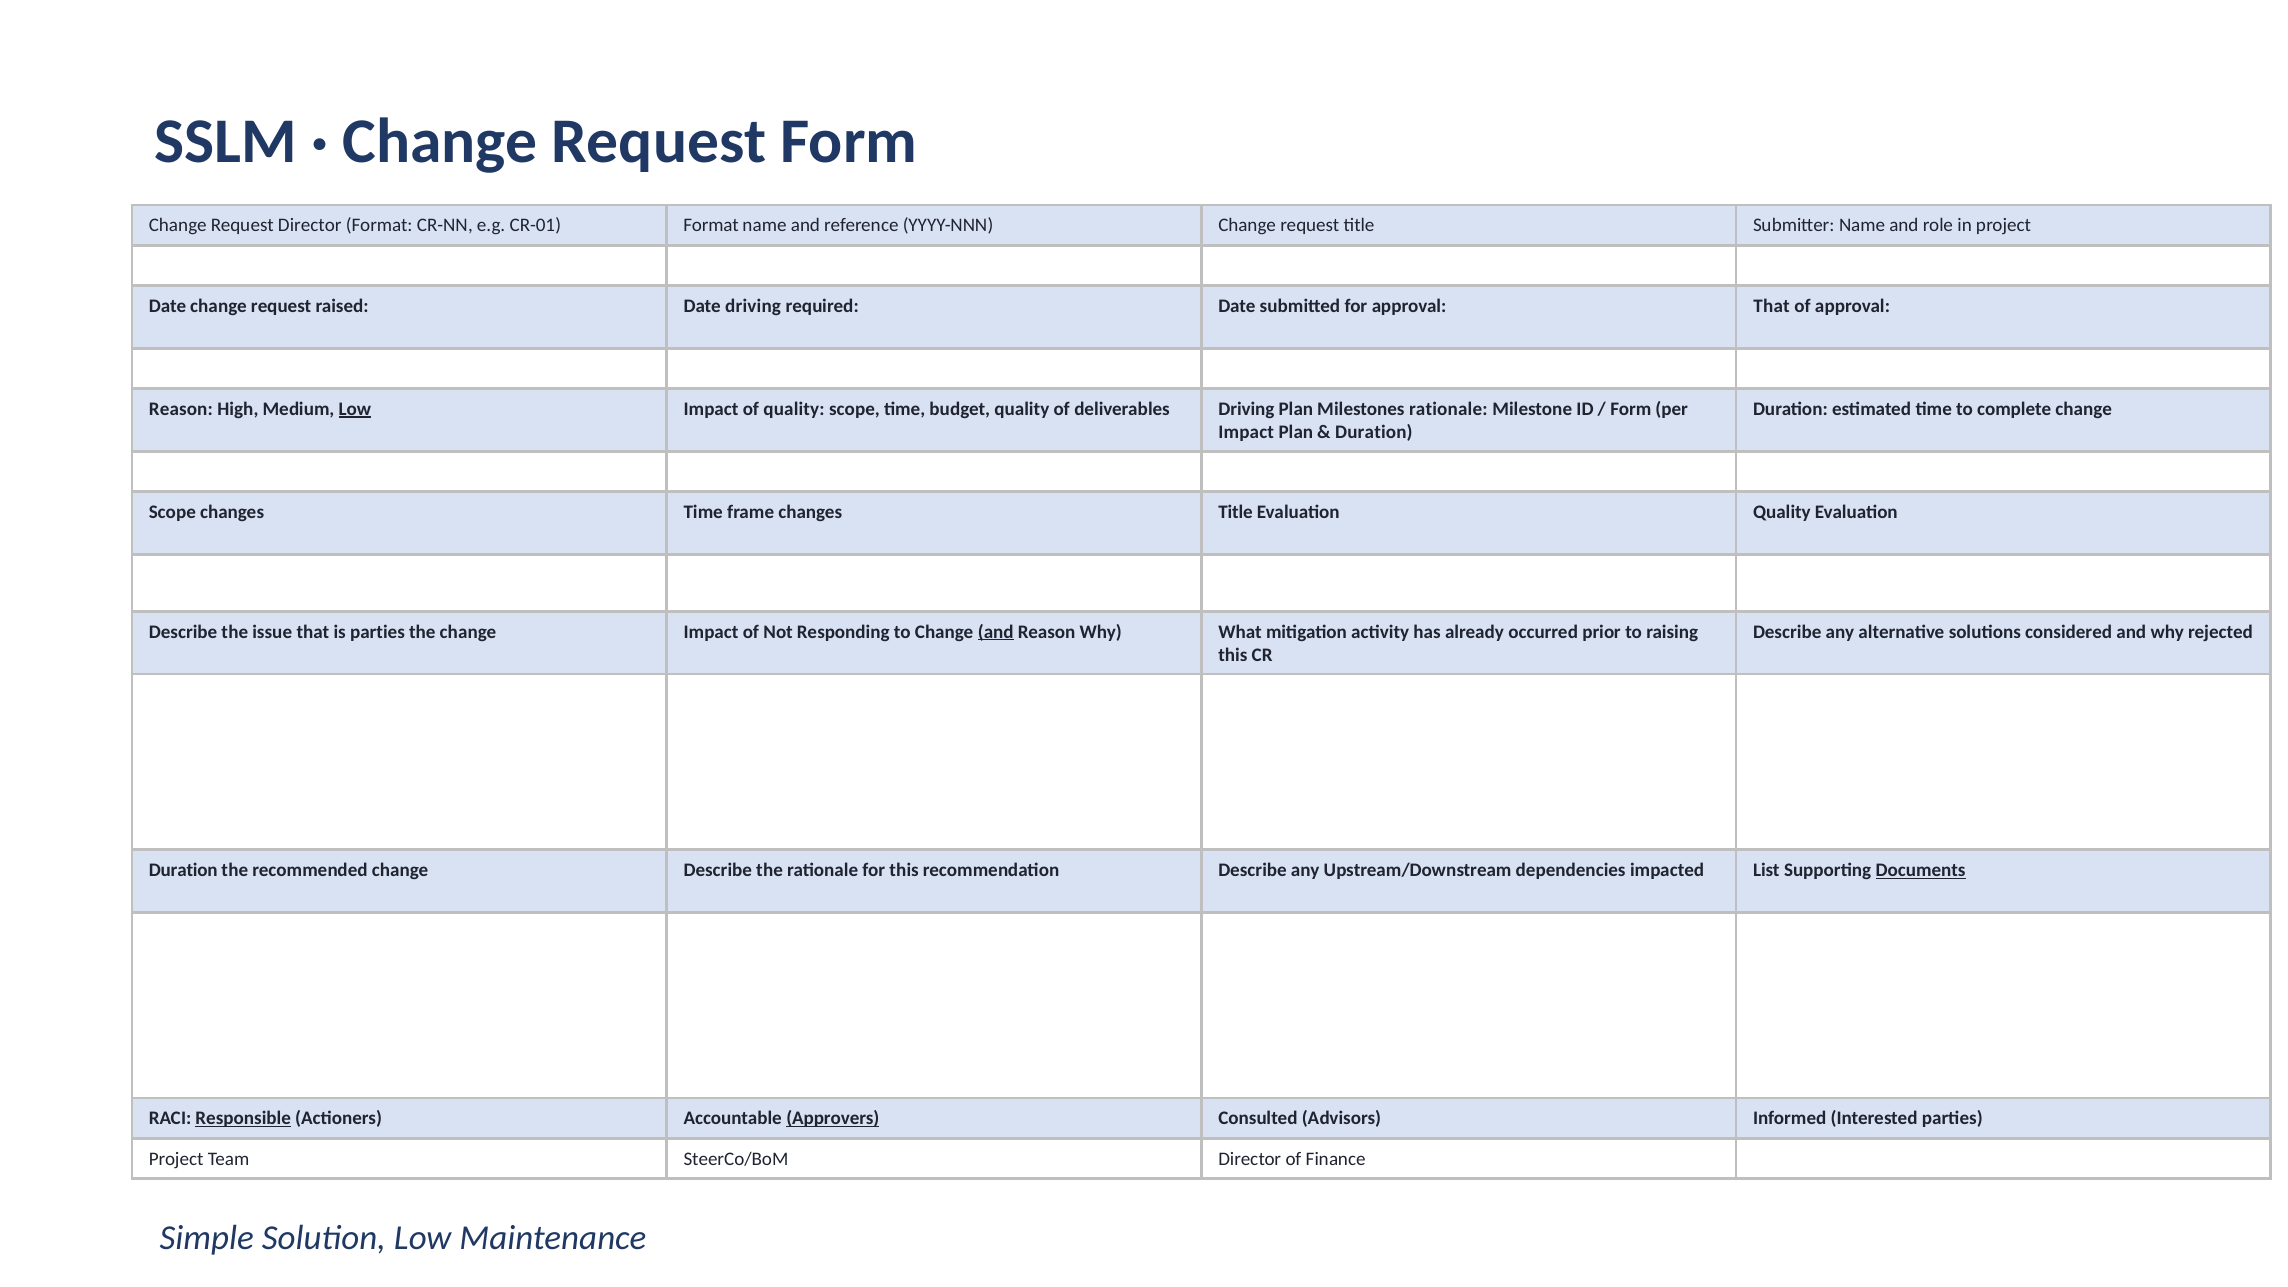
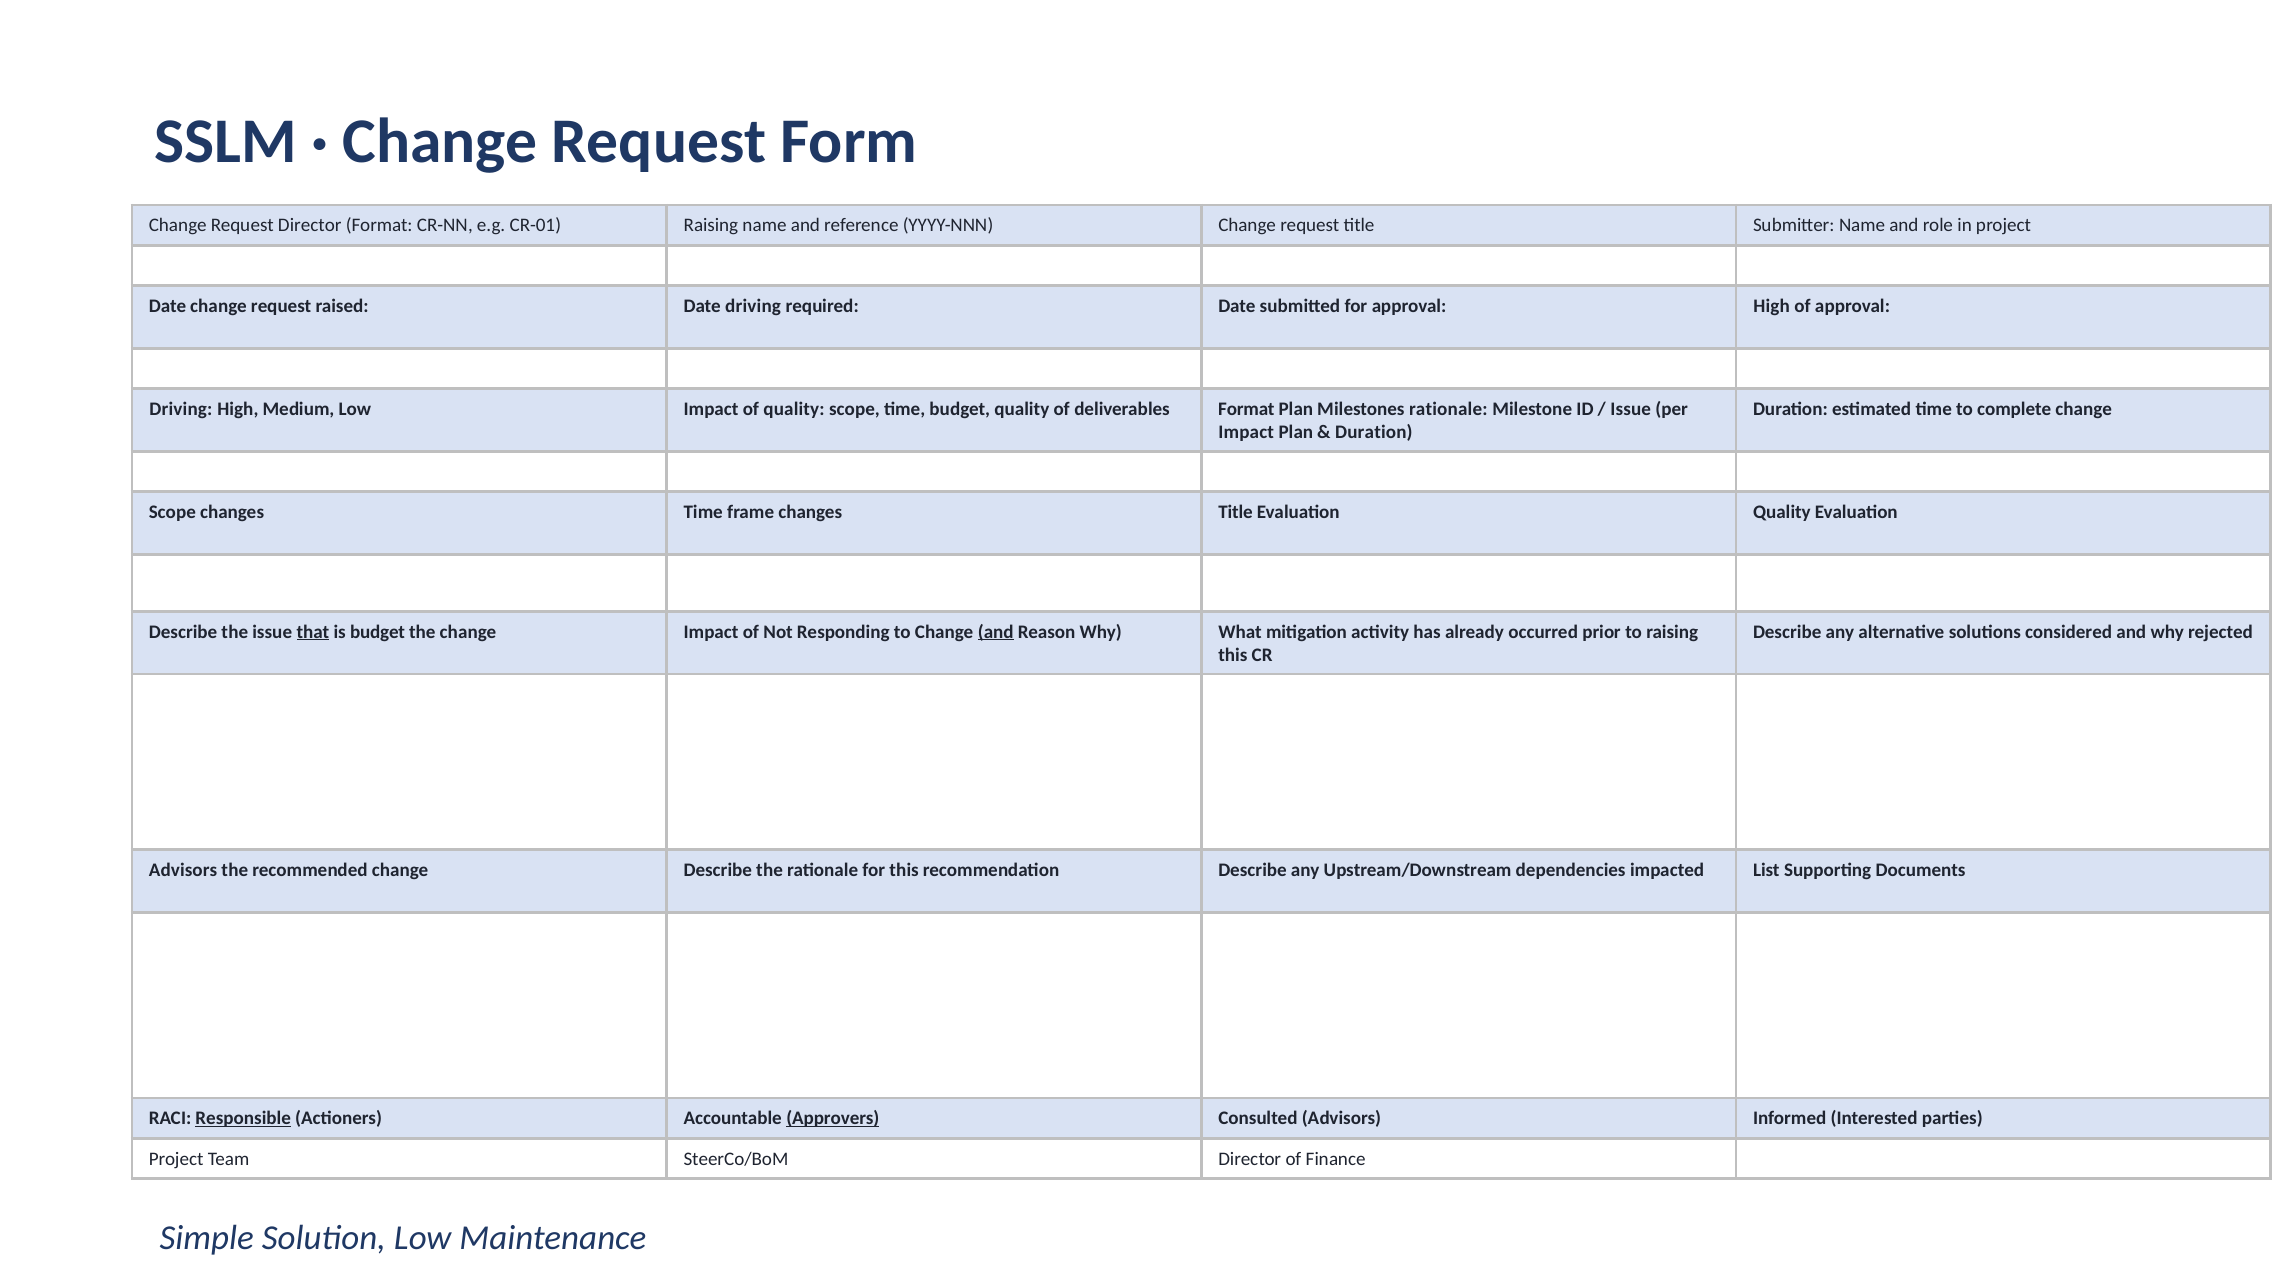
CR-01 Format: Format -> Raising (711, 226)
approval That: That -> High (1772, 306)
Reason: Reason -> Driving (181, 409)
Low underline: present -> none (355, 409)
deliverables Driving: Driving -> Format (1246, 409)
Form: Form -> Issue (1631, 409)
that underline: none -> present (313, 632)
is parties: parties -> budget (378, 632)
Duration: Duration -> Advisors (183, 870)
Documents underline: present -> none (1921, 870)
